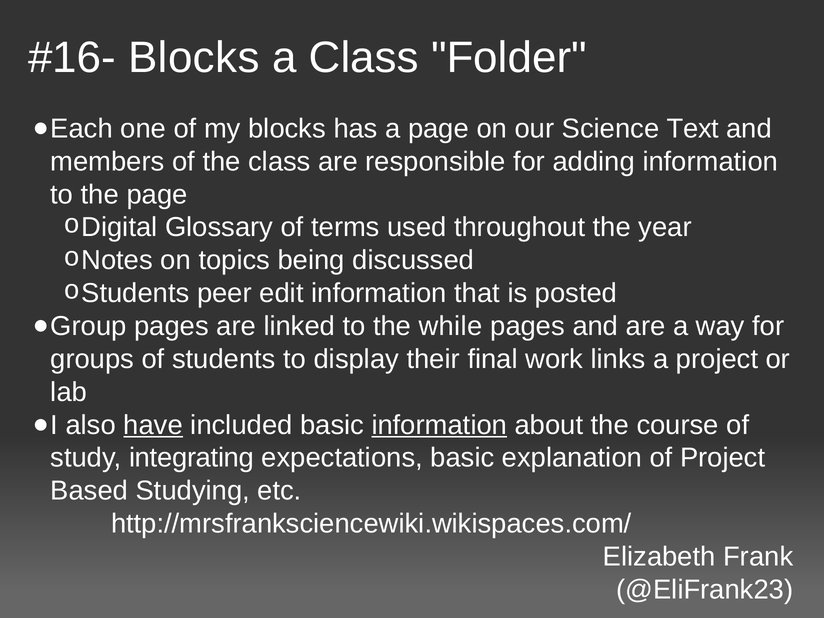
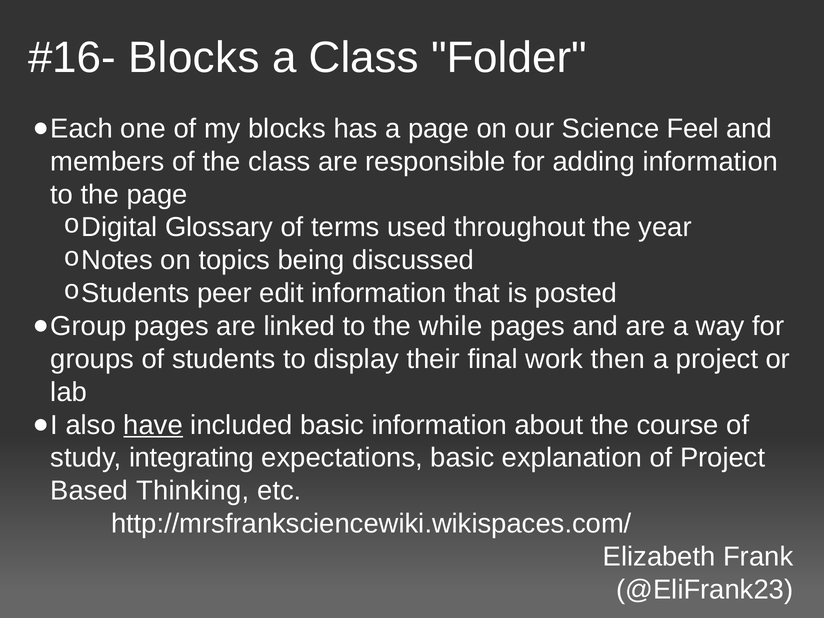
Text: Text -> Feel (693, 129)
links: links -> then (618, 359)
information underline: present -> none (439, 425)
Studying: Studying -> Thinking (193, 491)
